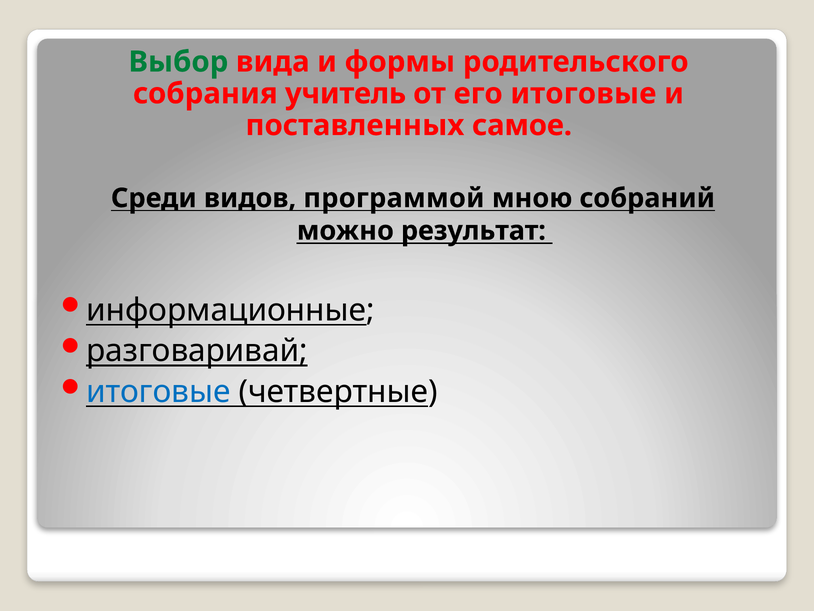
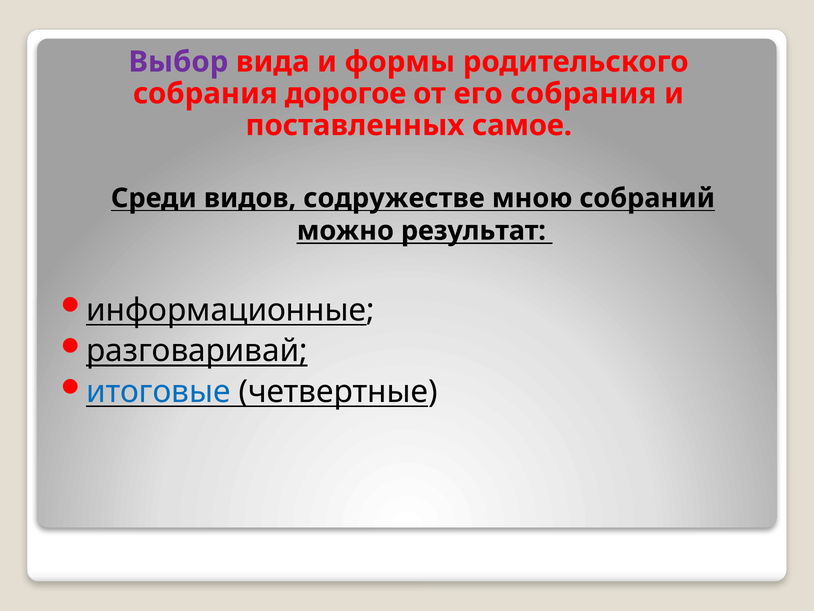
Выбор colour: green -> purple (178, 62)
учитель: учитель -> дорогое (346, 94)
его итоговые: итоговые -> собрания (583, 94)
программой: программой -> содружестве (394, 198)
